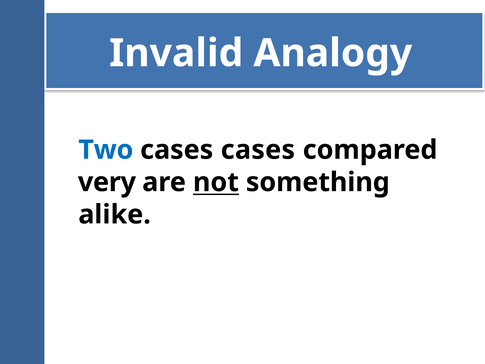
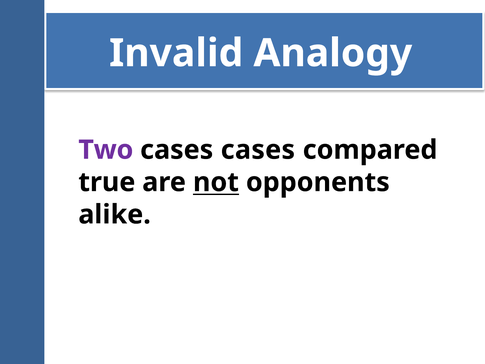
Two colour: blue -> purple (106, 150)
very: very -> true (107, 182)
something: something -> opponents (318, 182)
